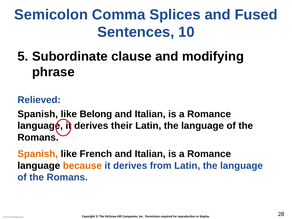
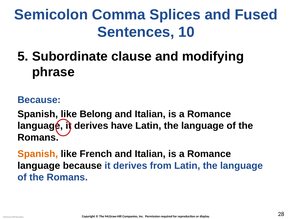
Relieved: Relieved -> Because (39, 100)
their: their -> have (122, 126)
because colour: orange -> black (82, 166)
